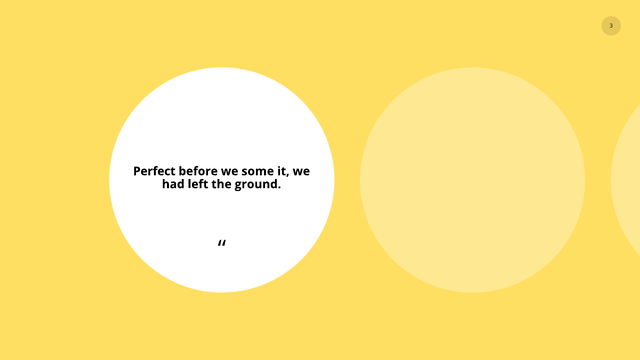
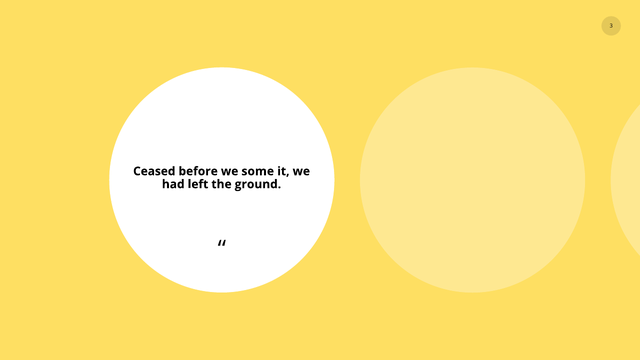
Perfect: Perfect -> Ceased (154, 171)
